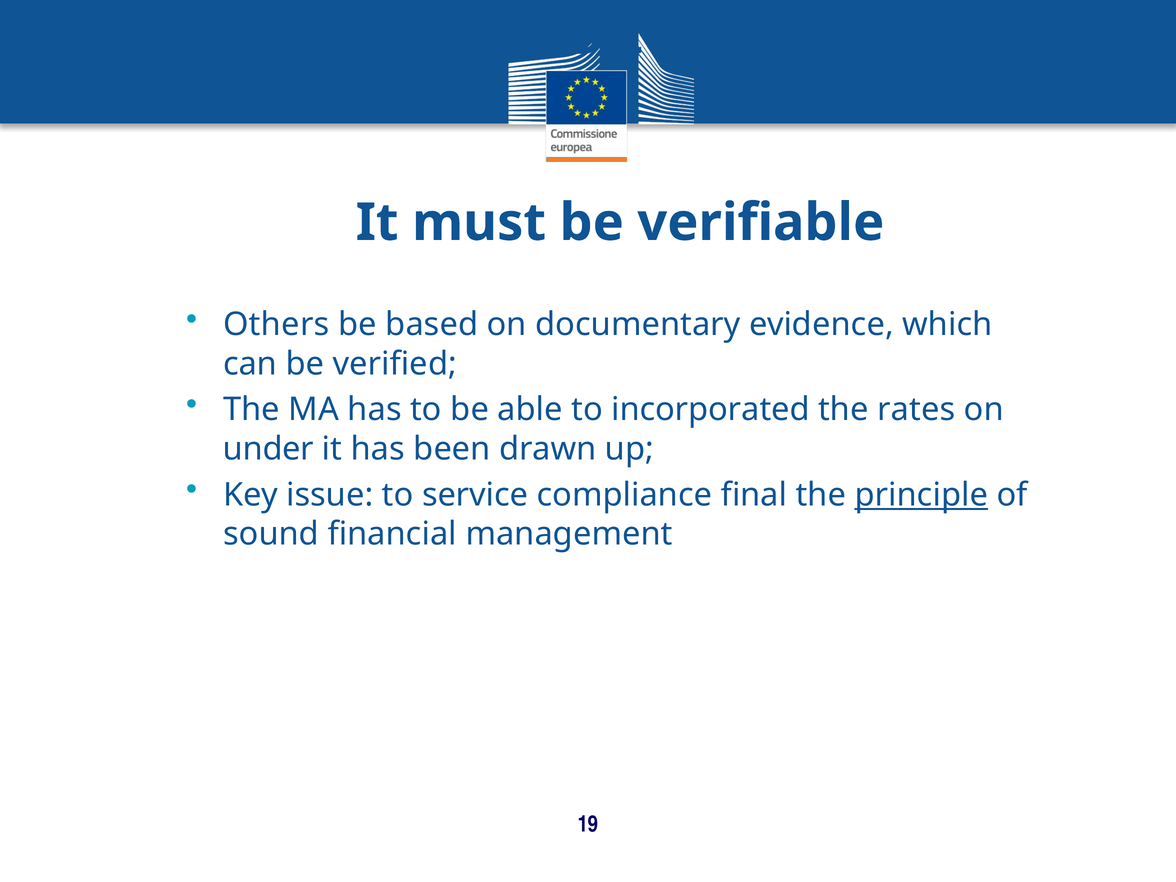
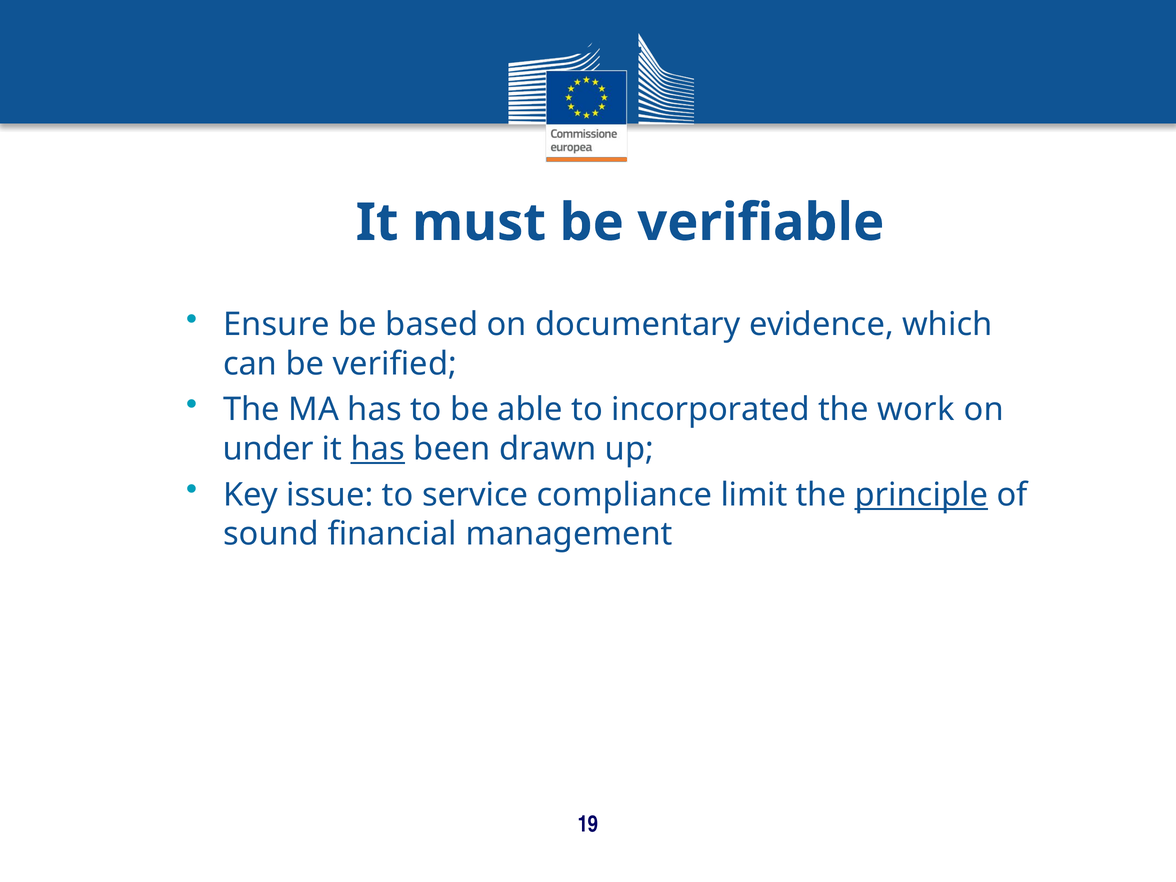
Others: Others -> Ensure (276, 325)
rates: rates -> work (916, 410)
has underline: none -> present (378, 449)
final: final -> limit (754, 495)
